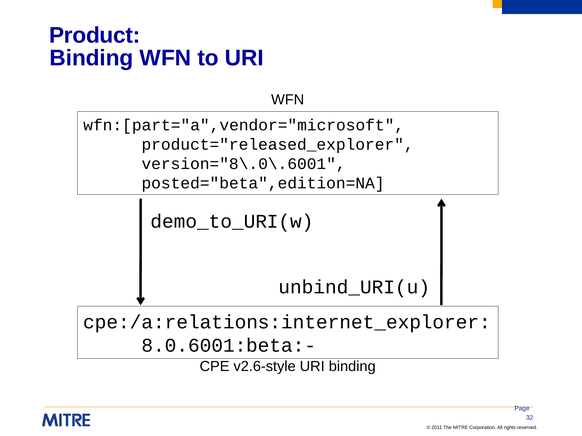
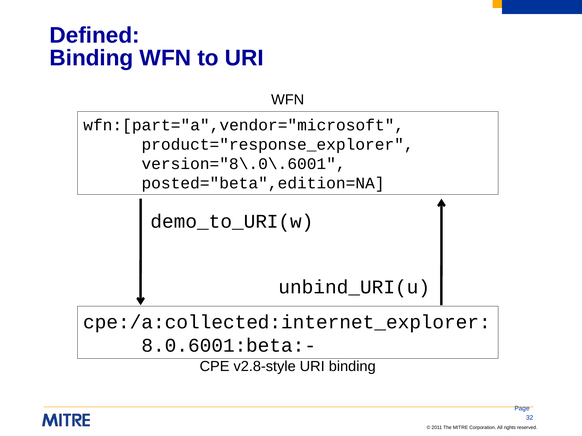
Product: Product -> Defined (95, 36)
product="released_explorer: product="released_explorer -> product="response_explorer (278, 145)
cpe:/a:relations:internet_explorer: cpe:/a:relations:internet_explorer -> cpe:/a:collected:internet_explorer (287, 322)
v2.6-style: v2.6-style -> v2.8-style (265, 367)
